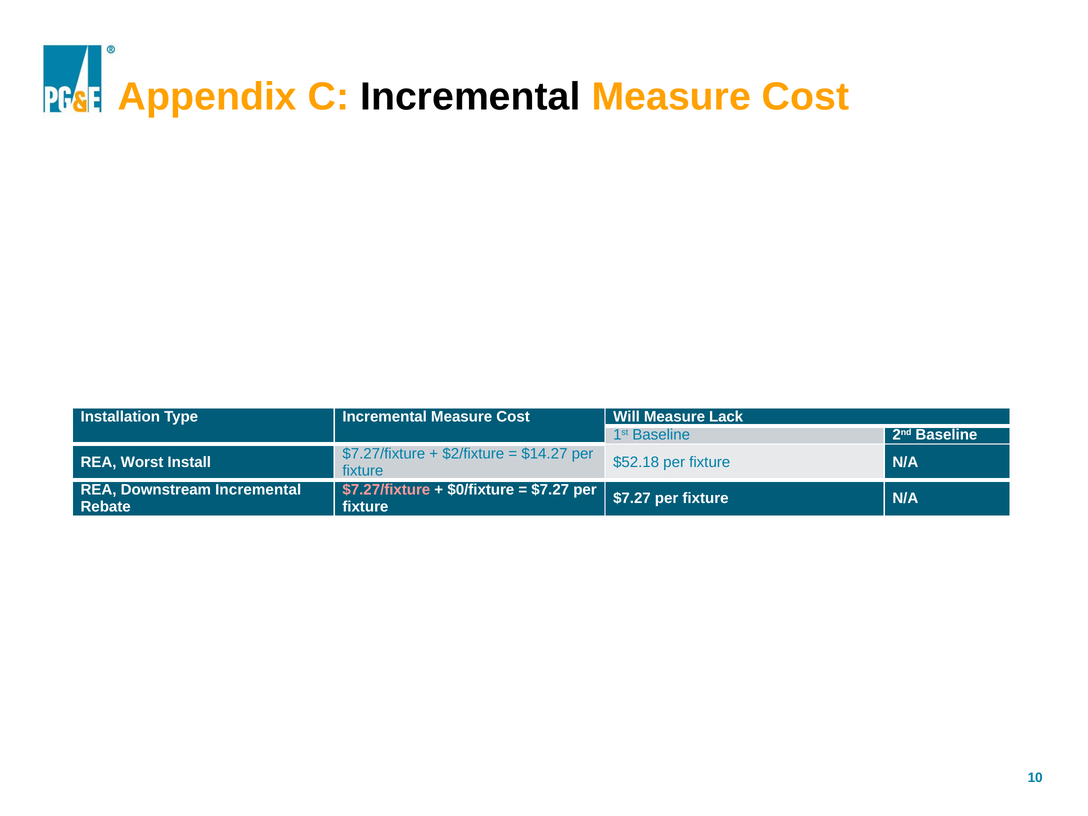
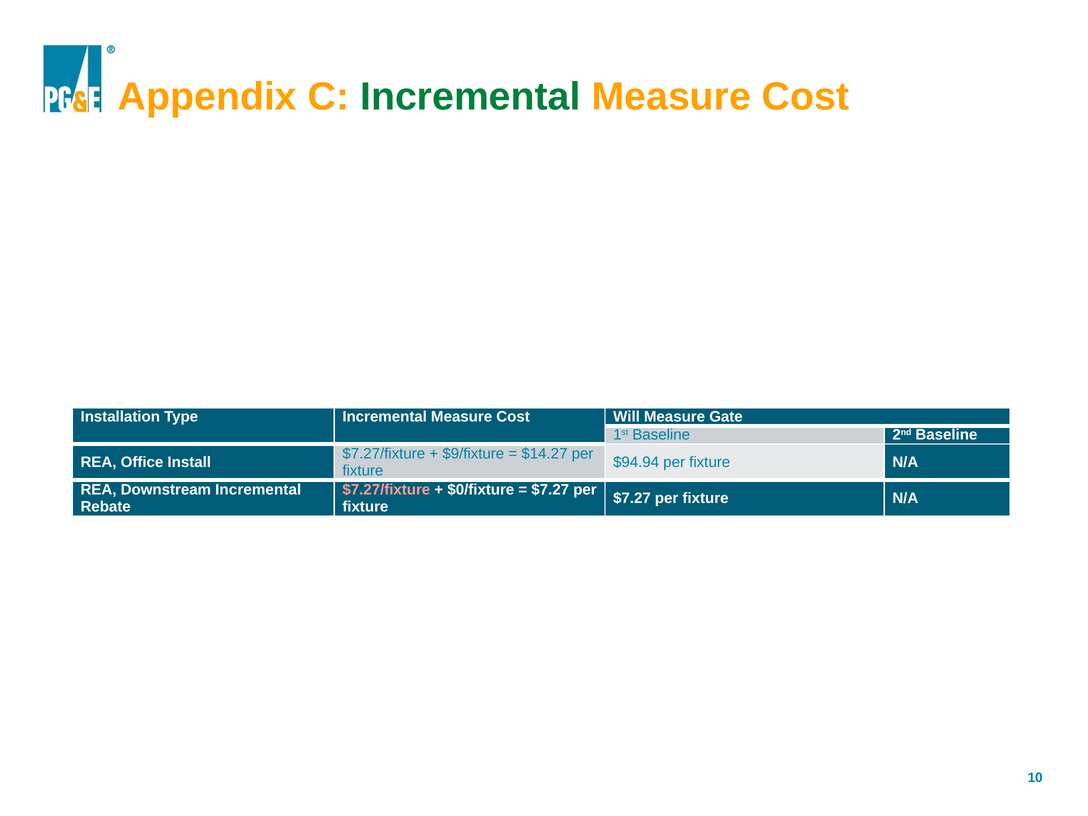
Incremental colour: black -> green (470, 97)
Lack: Lack -> Gate (726, 417)
$2/fixture: $2/fixture -> $9/fixture (473, 454)
Worst: Worst -> Office (142, 462)
$52.18: $52.18 -> $94.94 (636, 462)
